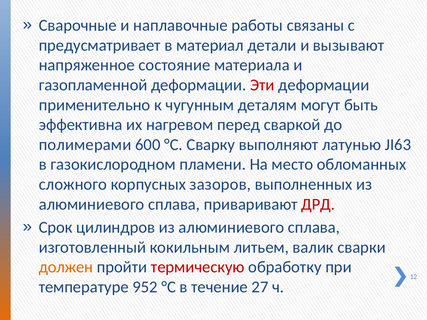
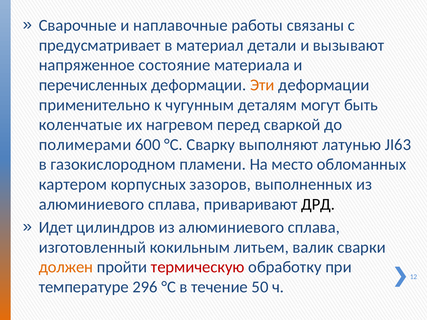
газопламенной: газопламенной -> перечисленных (93, 85)
Эти colour: red -> orange (262, 85)
эффективна: эффективна -> коленчатые (81, 125)
сложного: сложного -> картером (73, 185)
ДРД colour: red -> black (318, 204)
Срок: Срок -> Идет (56, 228)
952: 952 -> 296 (145, 287)
27: 27 -> 50 (260, 287)
